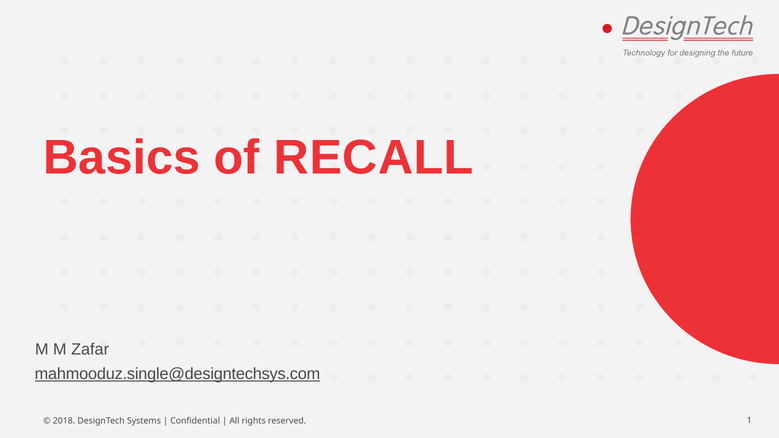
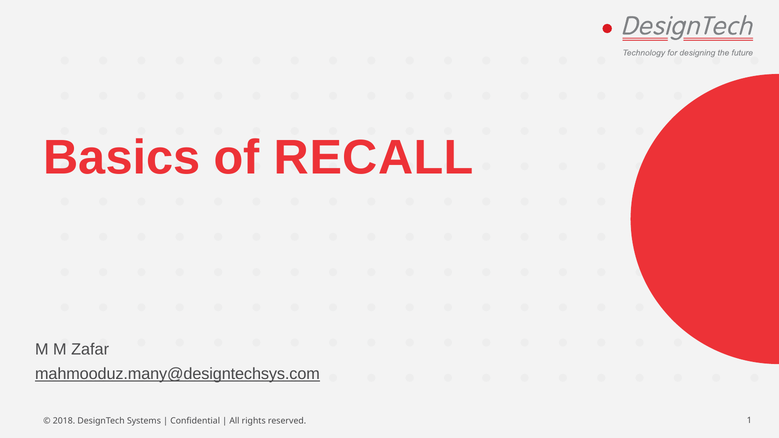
mahmooduz.single@designtechsys.com: mahmooduz.single@designtechsys.com -> mahmooduz.many@designtechsys.com (177, 374)
